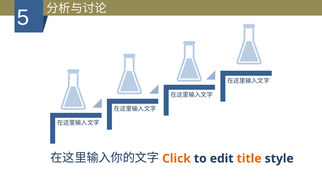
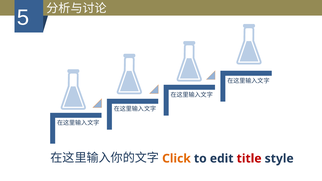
title colour: orange -> red (249, 159)
